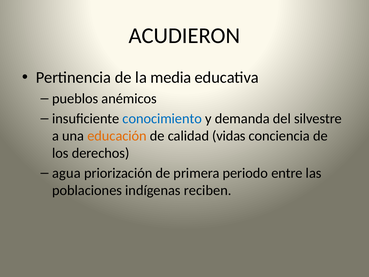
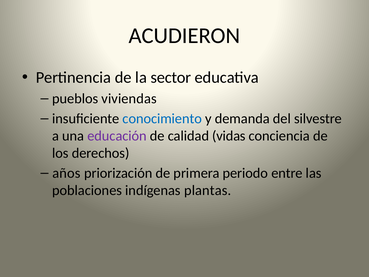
media: media -> sector (171, 77)
anémicos: anémicos -> viviendas (129, 99)
educación colour: orange -> purple (117, 136)
agua: agua -> años (66, 173)
reciben: reciben -> plantas (208, 190)
